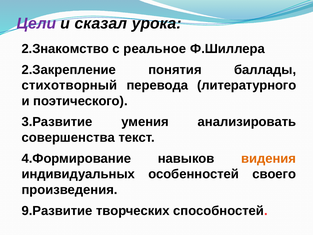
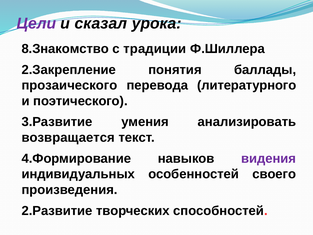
2.Знакомство: 2.Знакомство -> 8.Знакомство (65, 49)
реальное: реальное -> традиции (155, 49)
стихотворный: стихотворный -> прозаического (69, 85)
совершенства: совершенства -> возвращается (68, 137)
видения colour: orange -> purple (269, 158)
9.Развитие: 9.Развитие -> 2.Развитие (57, 211)
